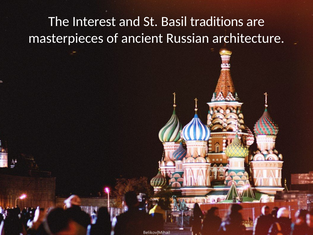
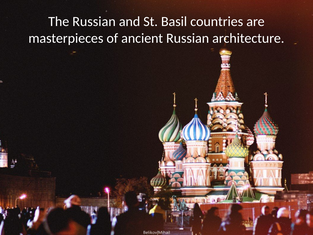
The Interest: Interest -> Russian (94, 22)
traditions: traditions -> countries (217, 22)
